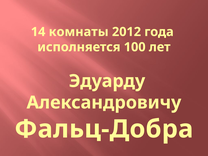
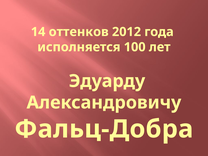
комнаты: комнаты -> оттенков (79, 32)
